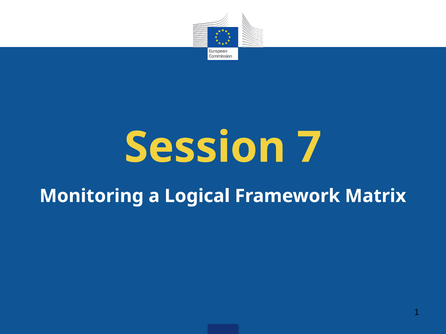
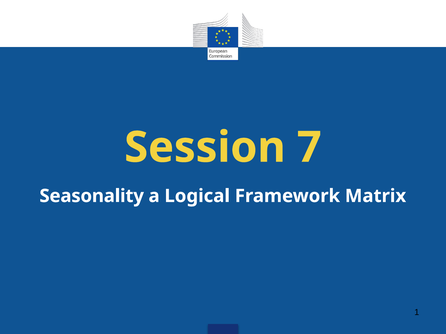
Monitoring: Monitoring -> Seasonality (92, 196)
